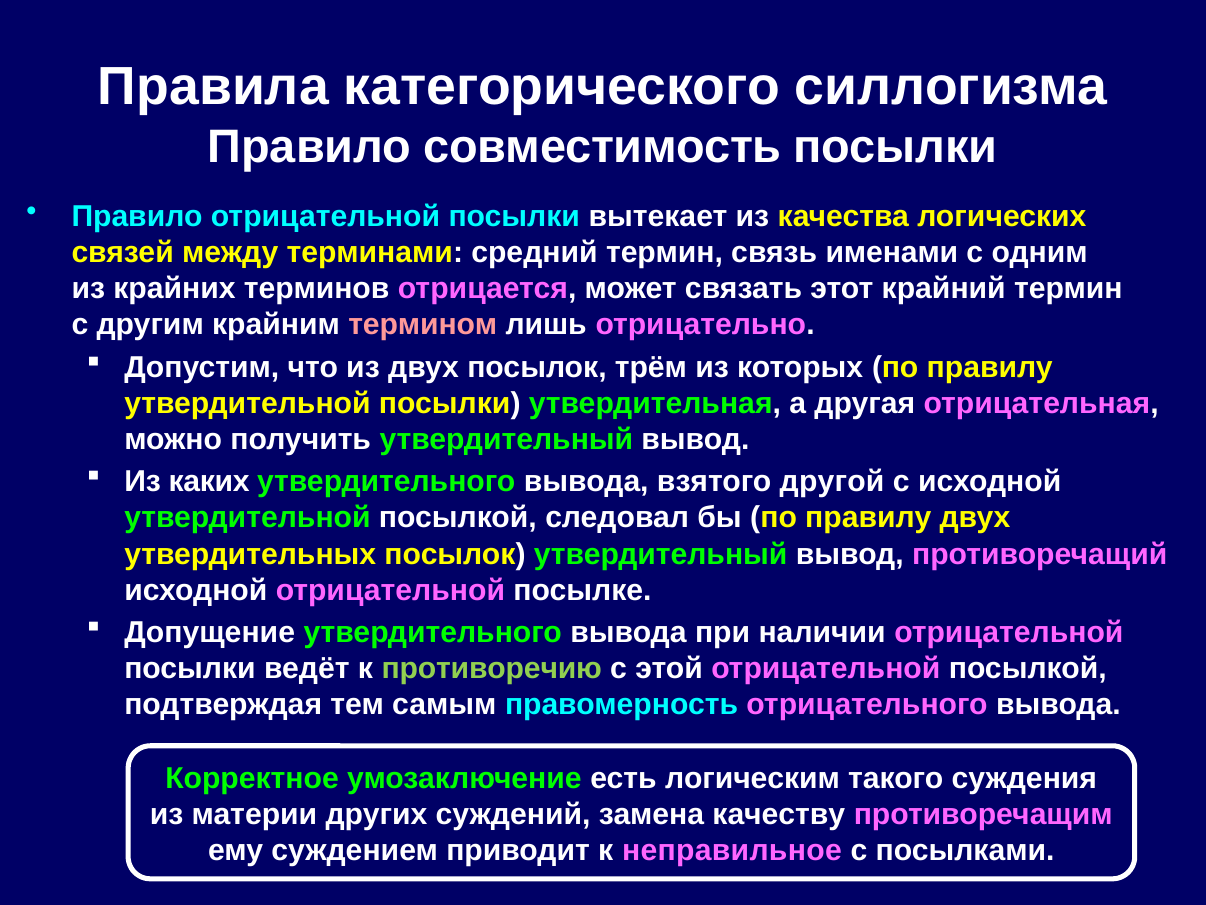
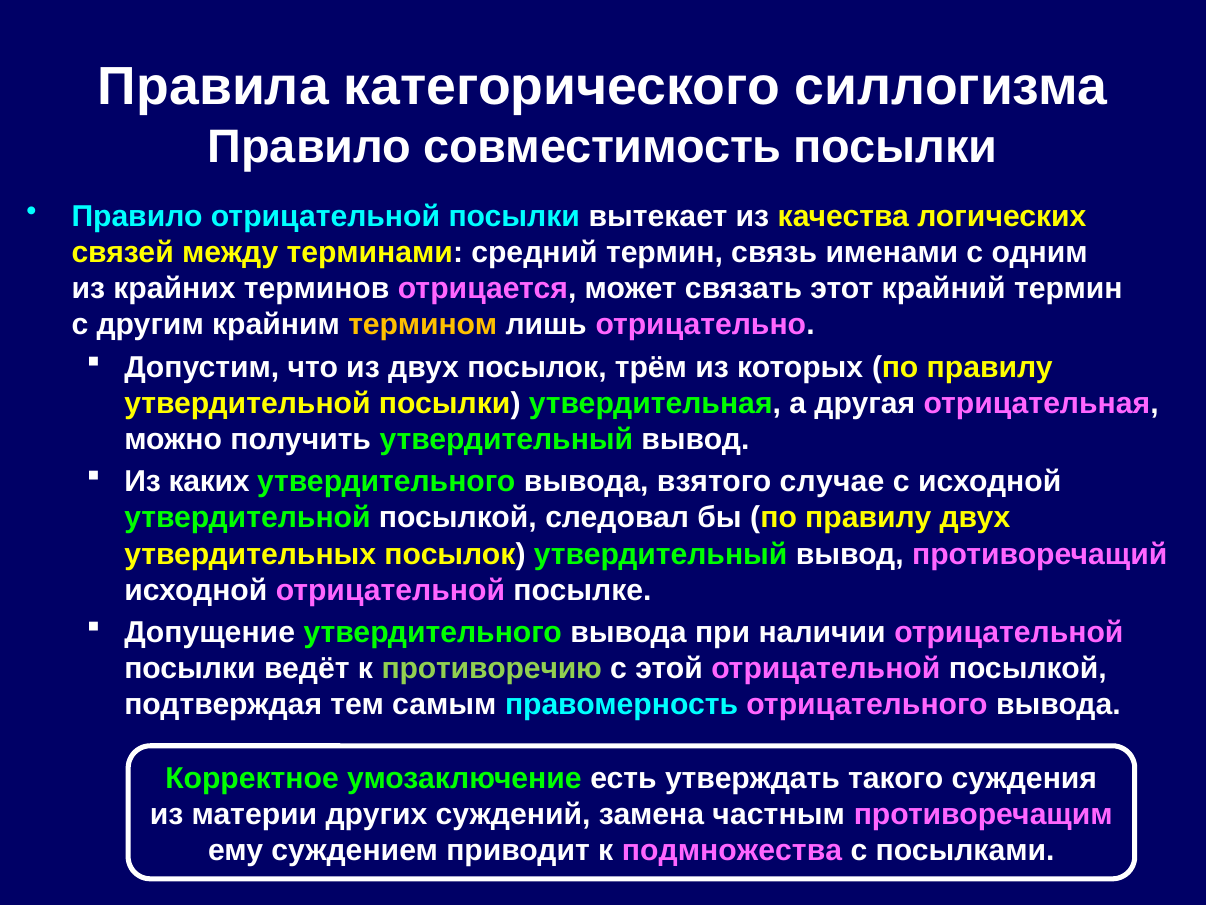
термином colour: pink -> yellow (423, 325)
другой: другой -> случае (832, 481)
логическим: логическим -> утверждать (752, 778)
качеству: качеству -> частным (779, 814)
неправильное: неправильное -> подмножества (732, 850)
